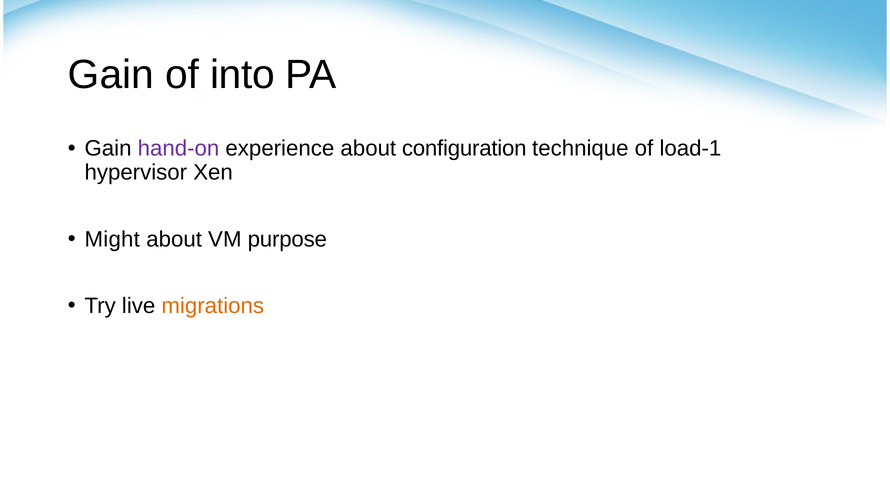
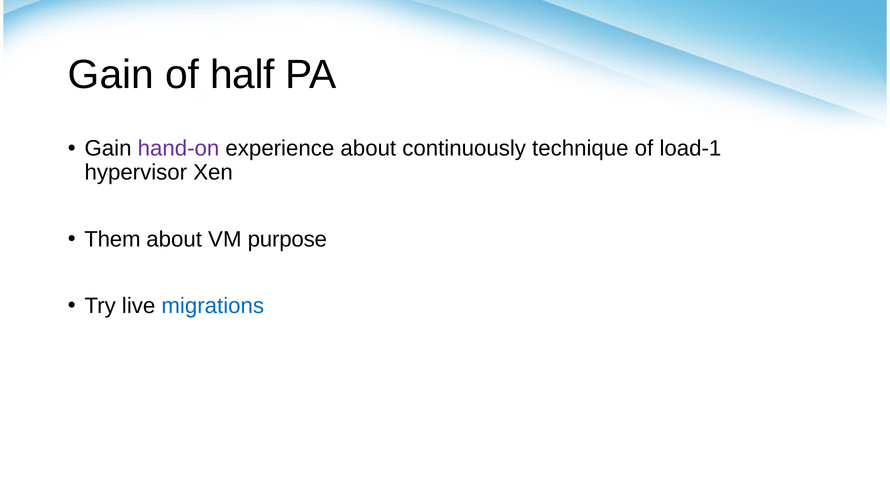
into: into -> half (242, 75)
configuration: configuration -> continuously (464, 148)
Might: Might -> Them (112, 239)
migrations colour: orange -> blue (213, 306)
